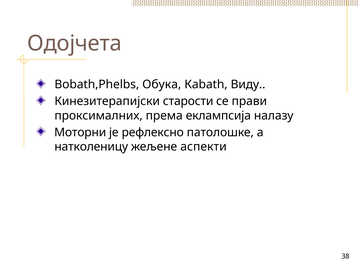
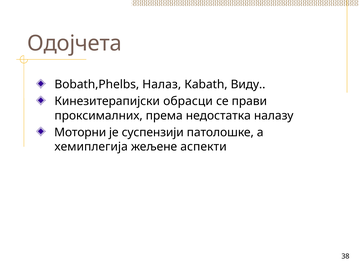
Обука: Обука -> Налаз (162, 85)
старости: старости -> обрасци (188, 101)
еклампсија: еклампсија -> недостатка (218, 116)
рефлексно: рефлексно -> суспензији (153, 132)
натколеницу: натколеницу -> хемиплегија (91, 147)
